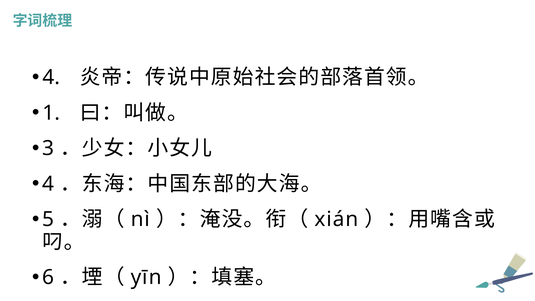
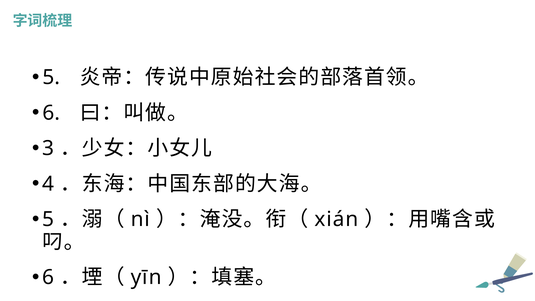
4: 4 -> 5 (51, 77)
1: 1 -> 6 (51, 113)
